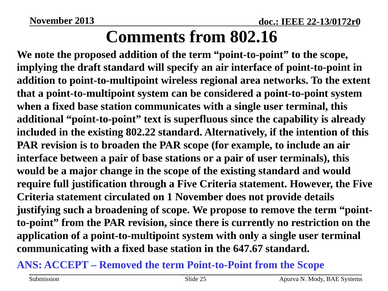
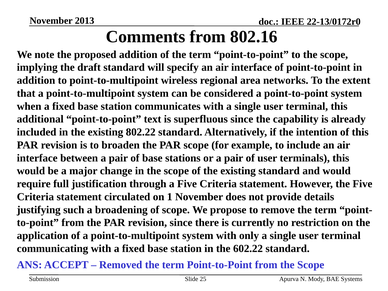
647.67: 647.67 -> 602.22 (248, 249)
